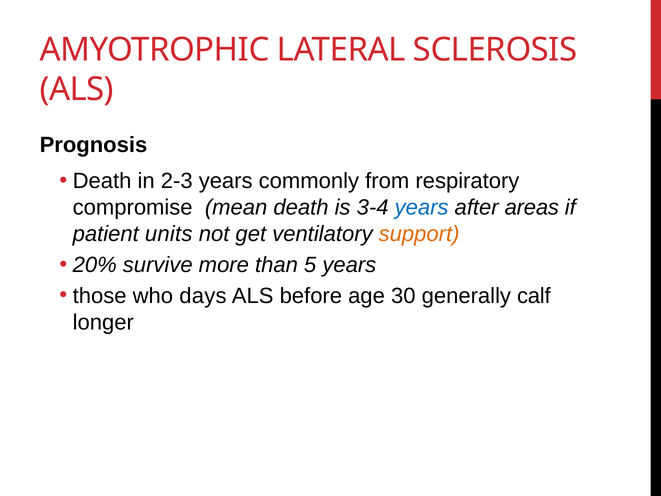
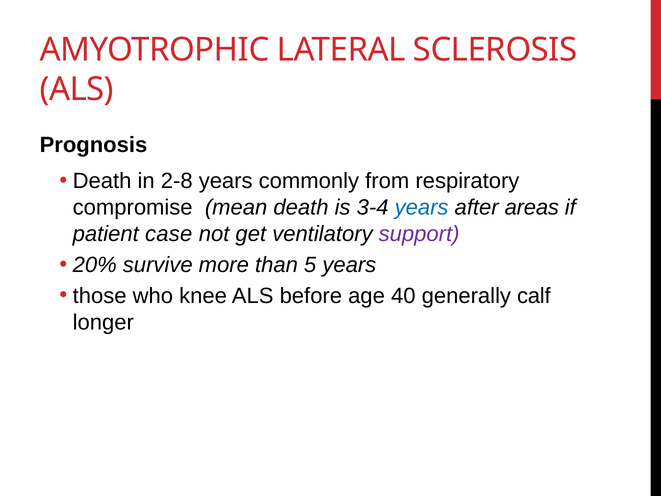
2-3: 2-3 -> 2-8 (177, 181)
units: units -> case (169, 234)
support colour: orange -> purple (419, 234)
days: days -> knee (203, 296)
30: 30 -> 40 (403, 296)
